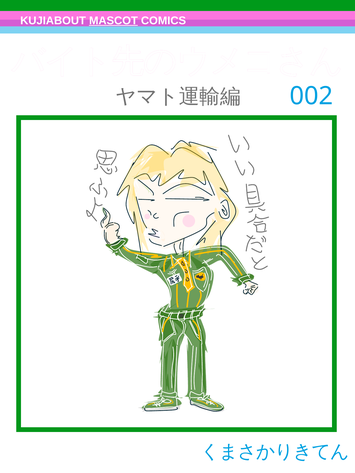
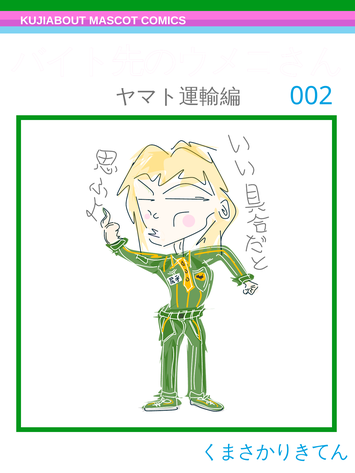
MASCOT underline: present -> none (113, 21)
